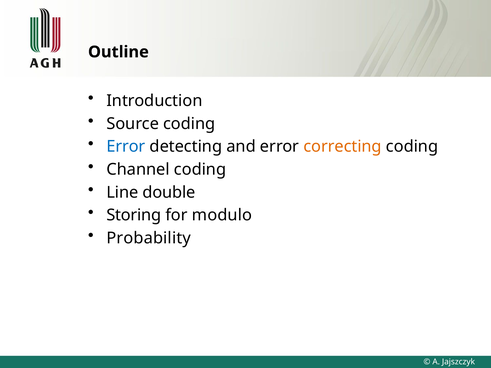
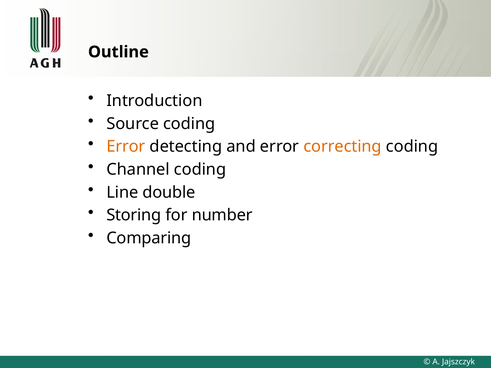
Error colour: blue -> orange (126, 147)
modulo: modulo -> number (222, 215)
Probability: Probability -> Comparing (149, 238)
